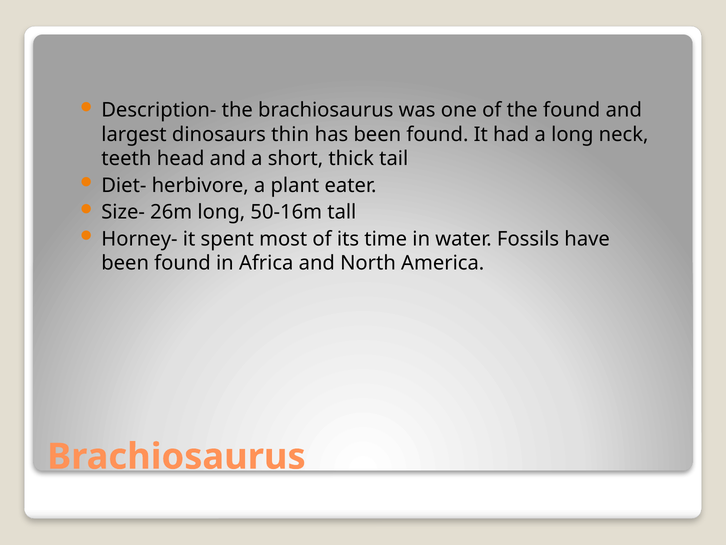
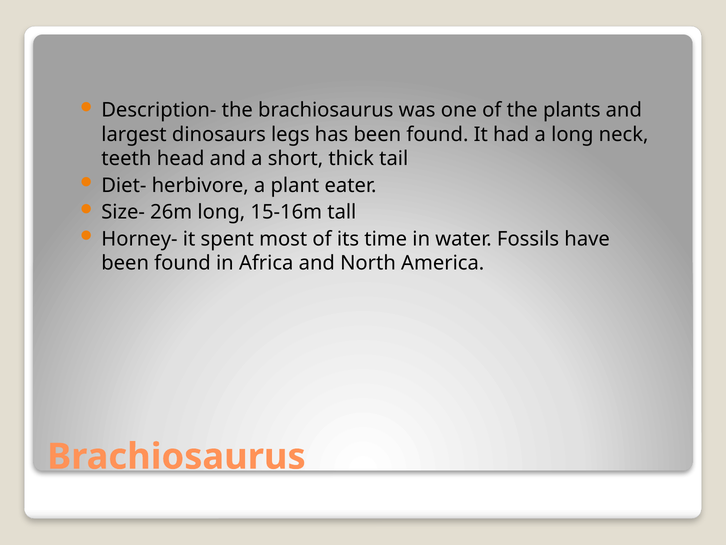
the found: found -> plants (572, 110)
thin: thin -> legs (290, 134)
50-16m: 50-16m -> 15-16m (286, 212)
